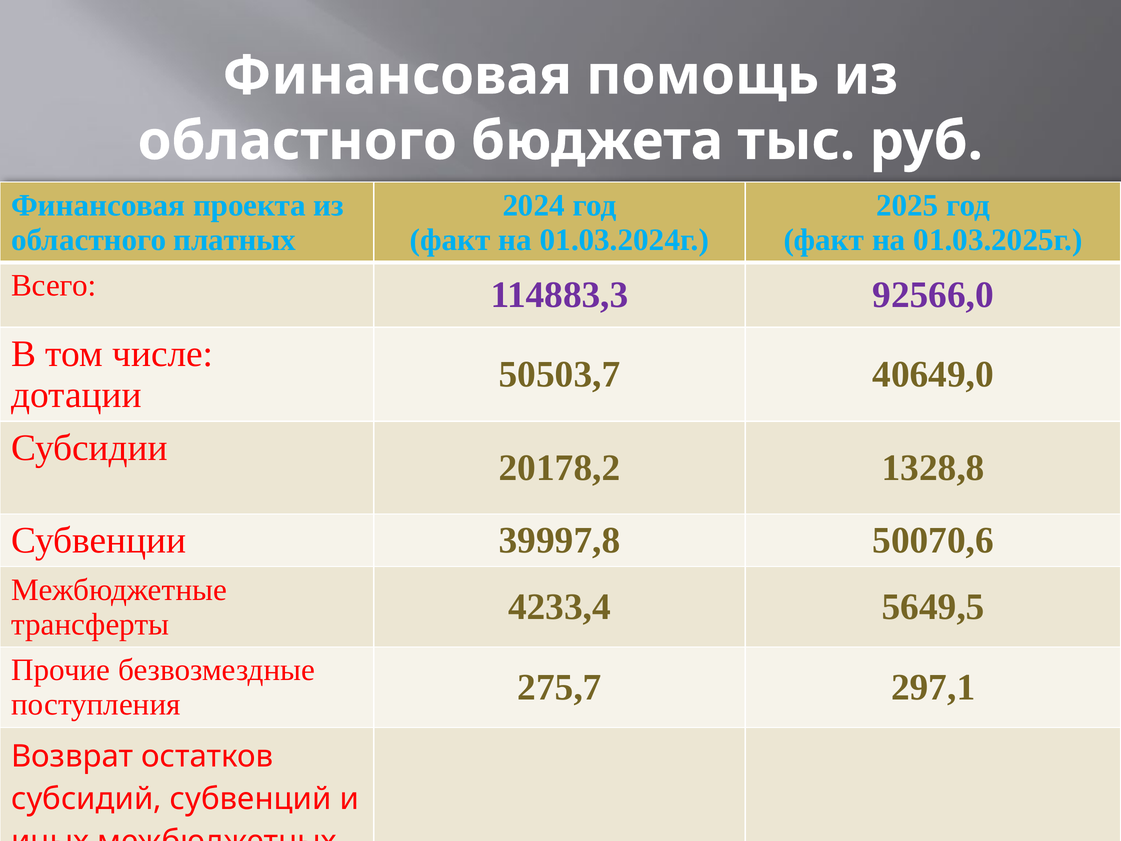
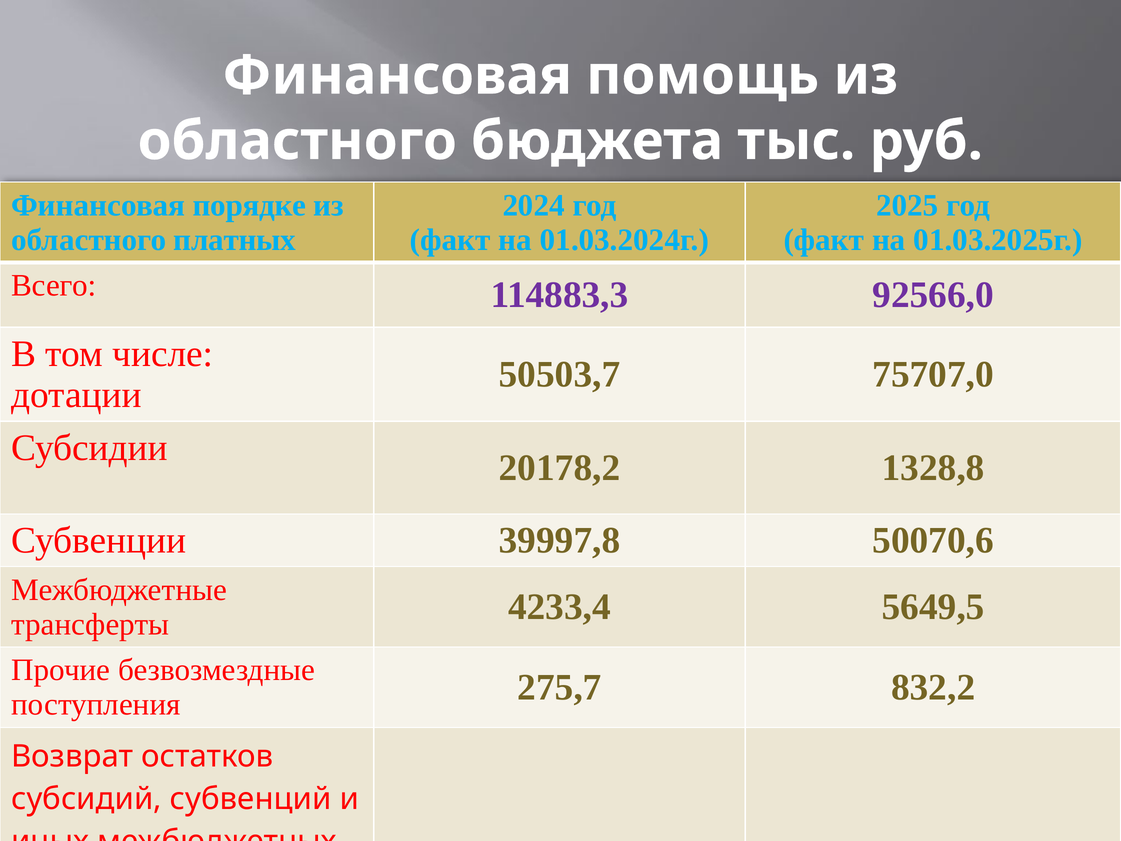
проекта: проекта -> порядке (249, 205)
40649,0: 40649,0 -> 75707,0 (933, 374)
297,1: 297,1 -> 832,2 (933, 687)
